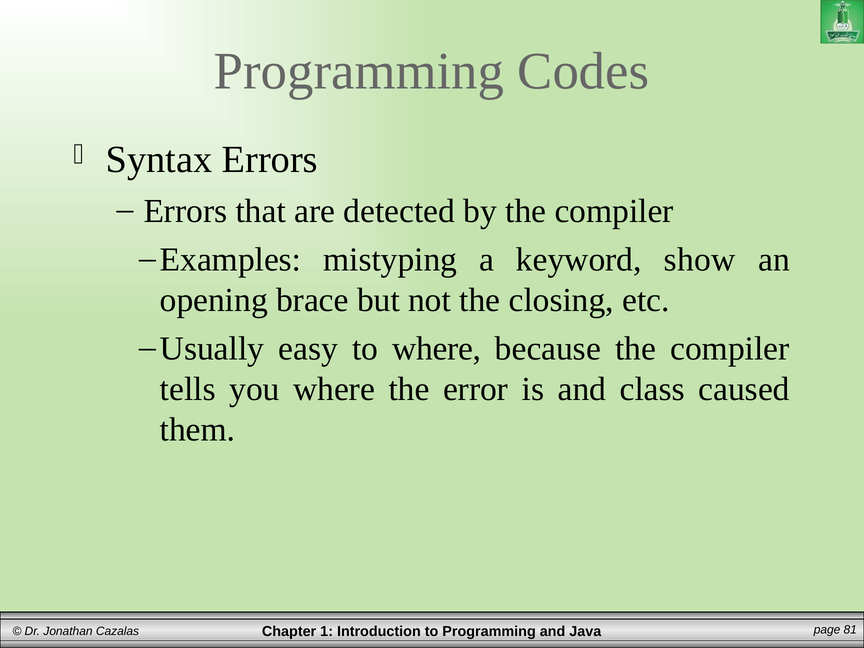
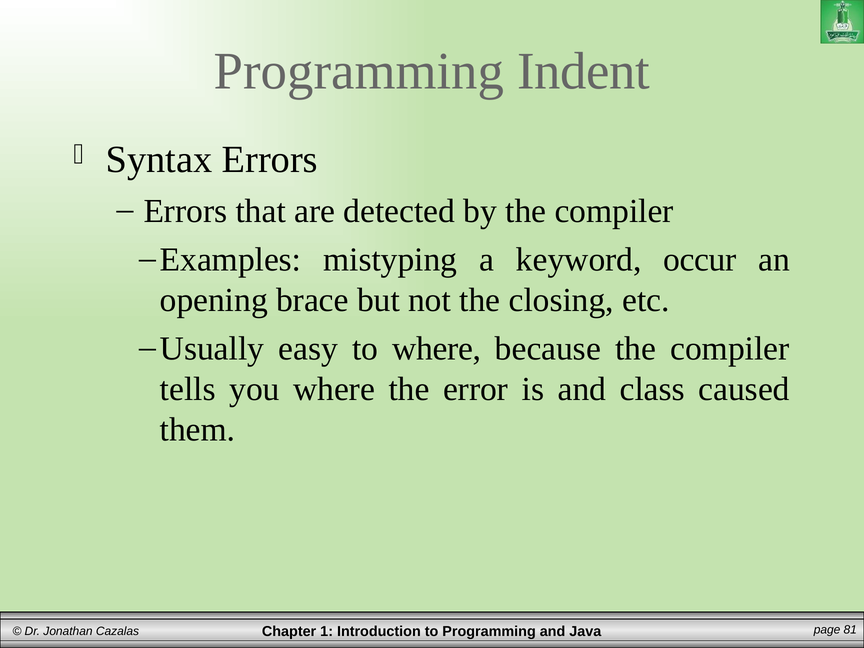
Codes: Codes -> Indent (584, 71)
show: show -> occur (700, 260)
